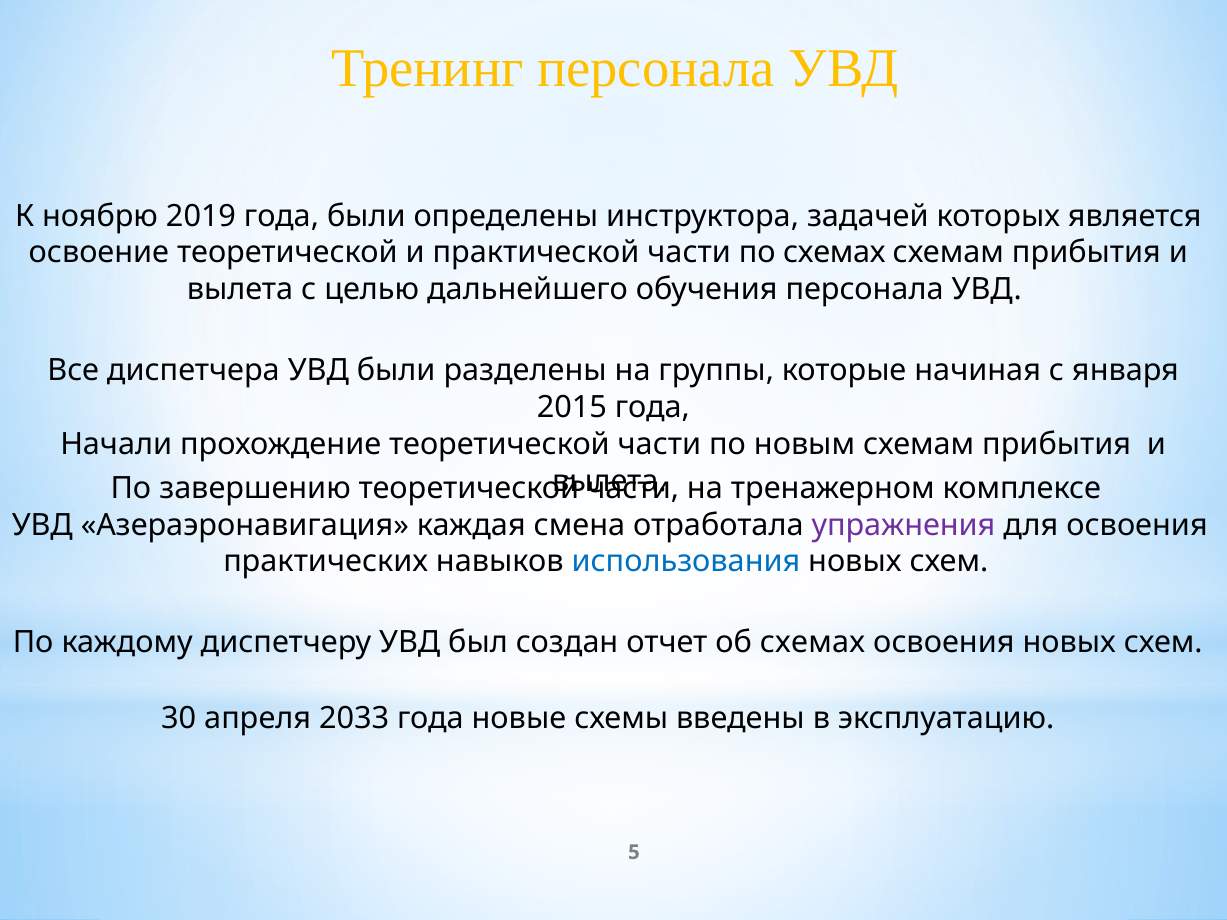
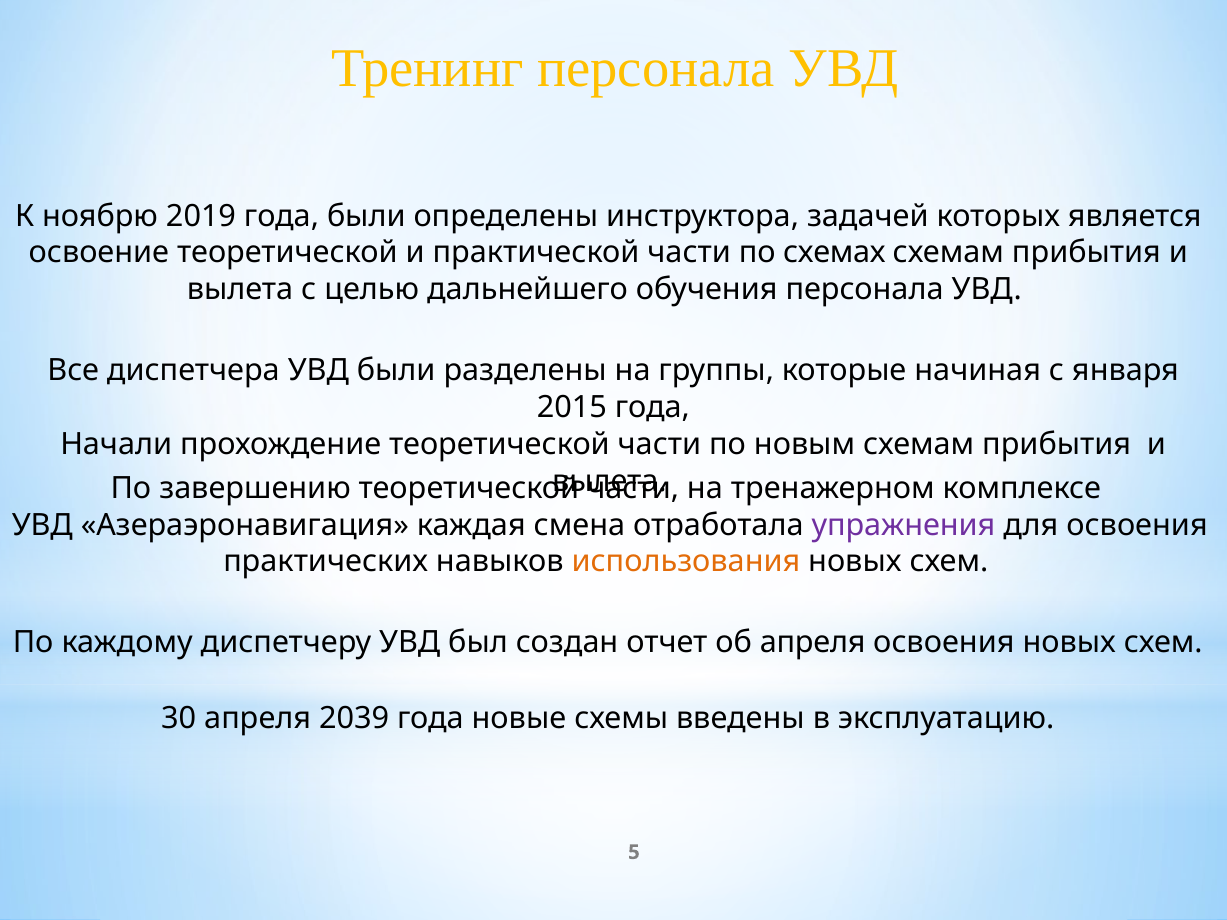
использования colour: blue -> orange (686, 562)
об схемах: схемах -> апреля (813, 643)
2033: 2033 -> 2039 (354, 719)
